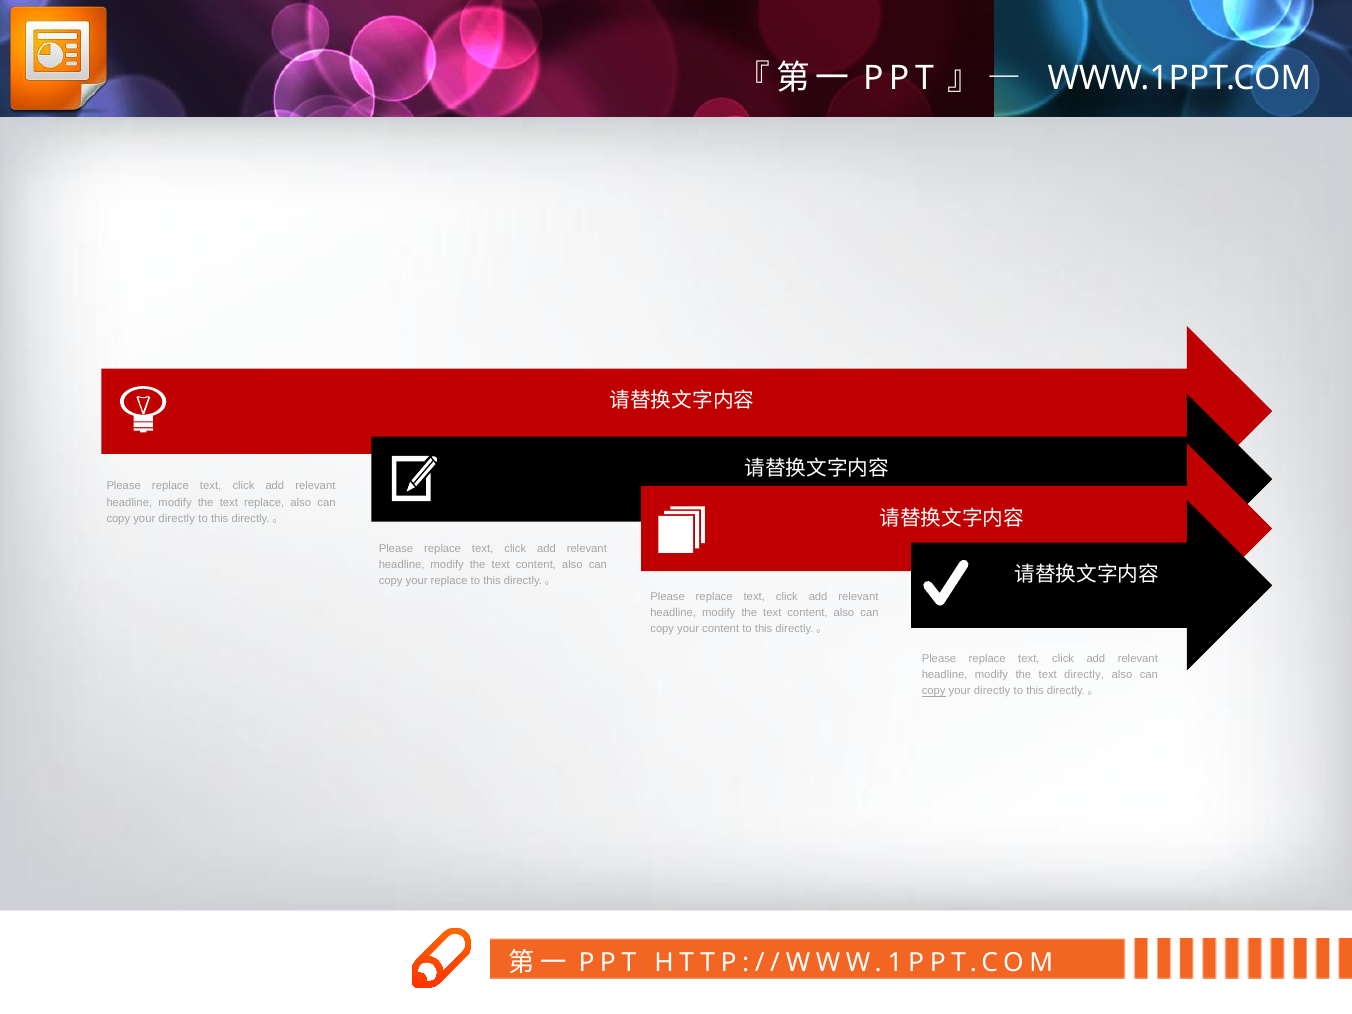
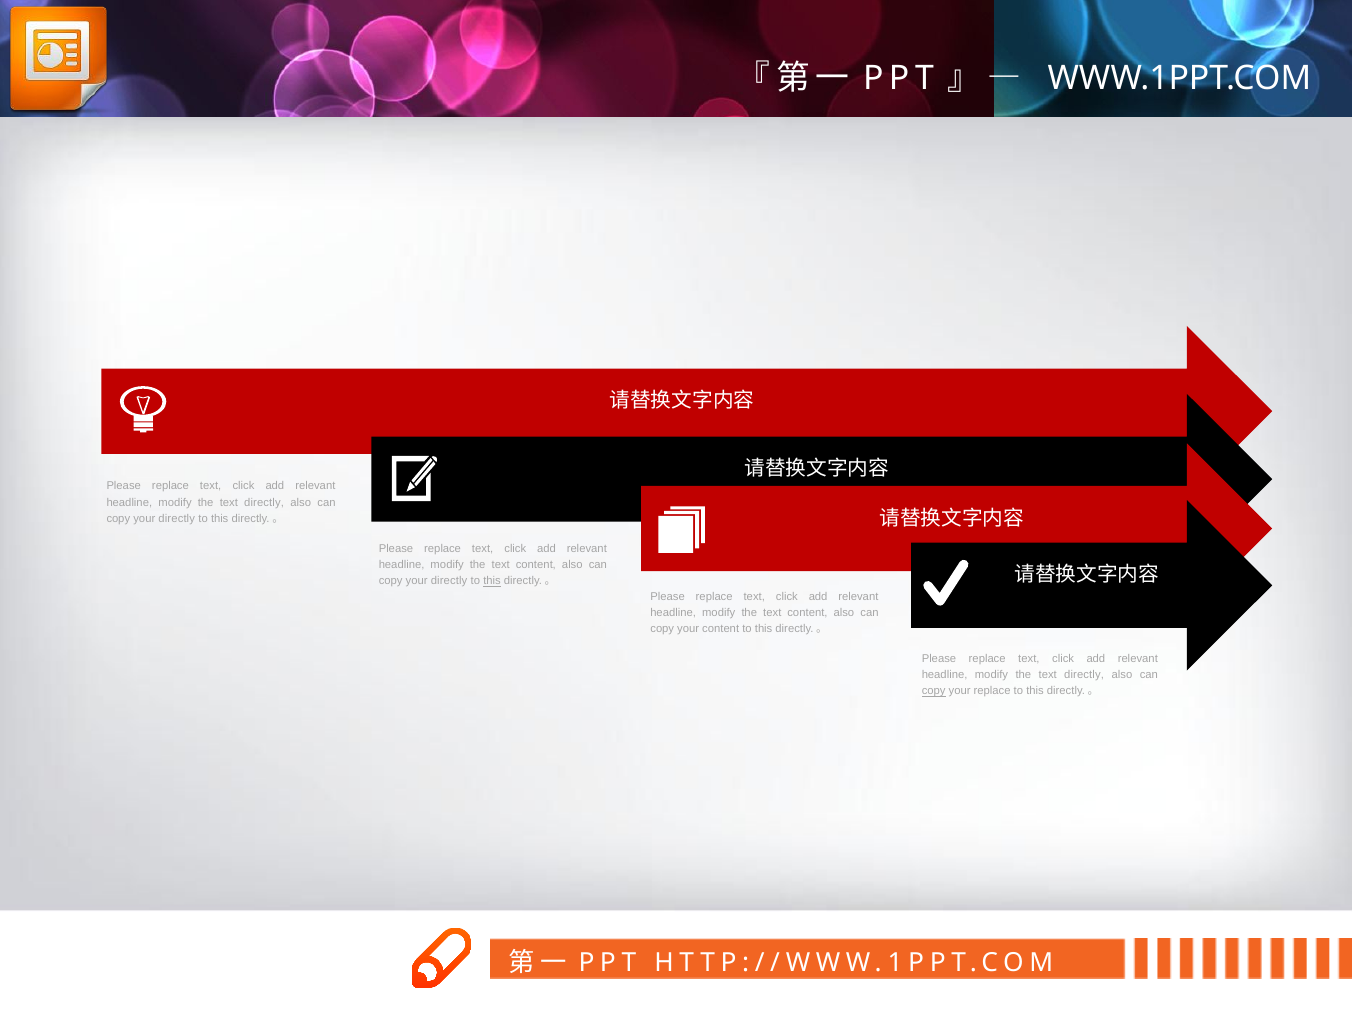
replace: replace -> directly (264, 502)
replace: replace -> directly (449, 581)
this underline: none -> present (492, 581)
directly: directly -> replace (992, 691)
